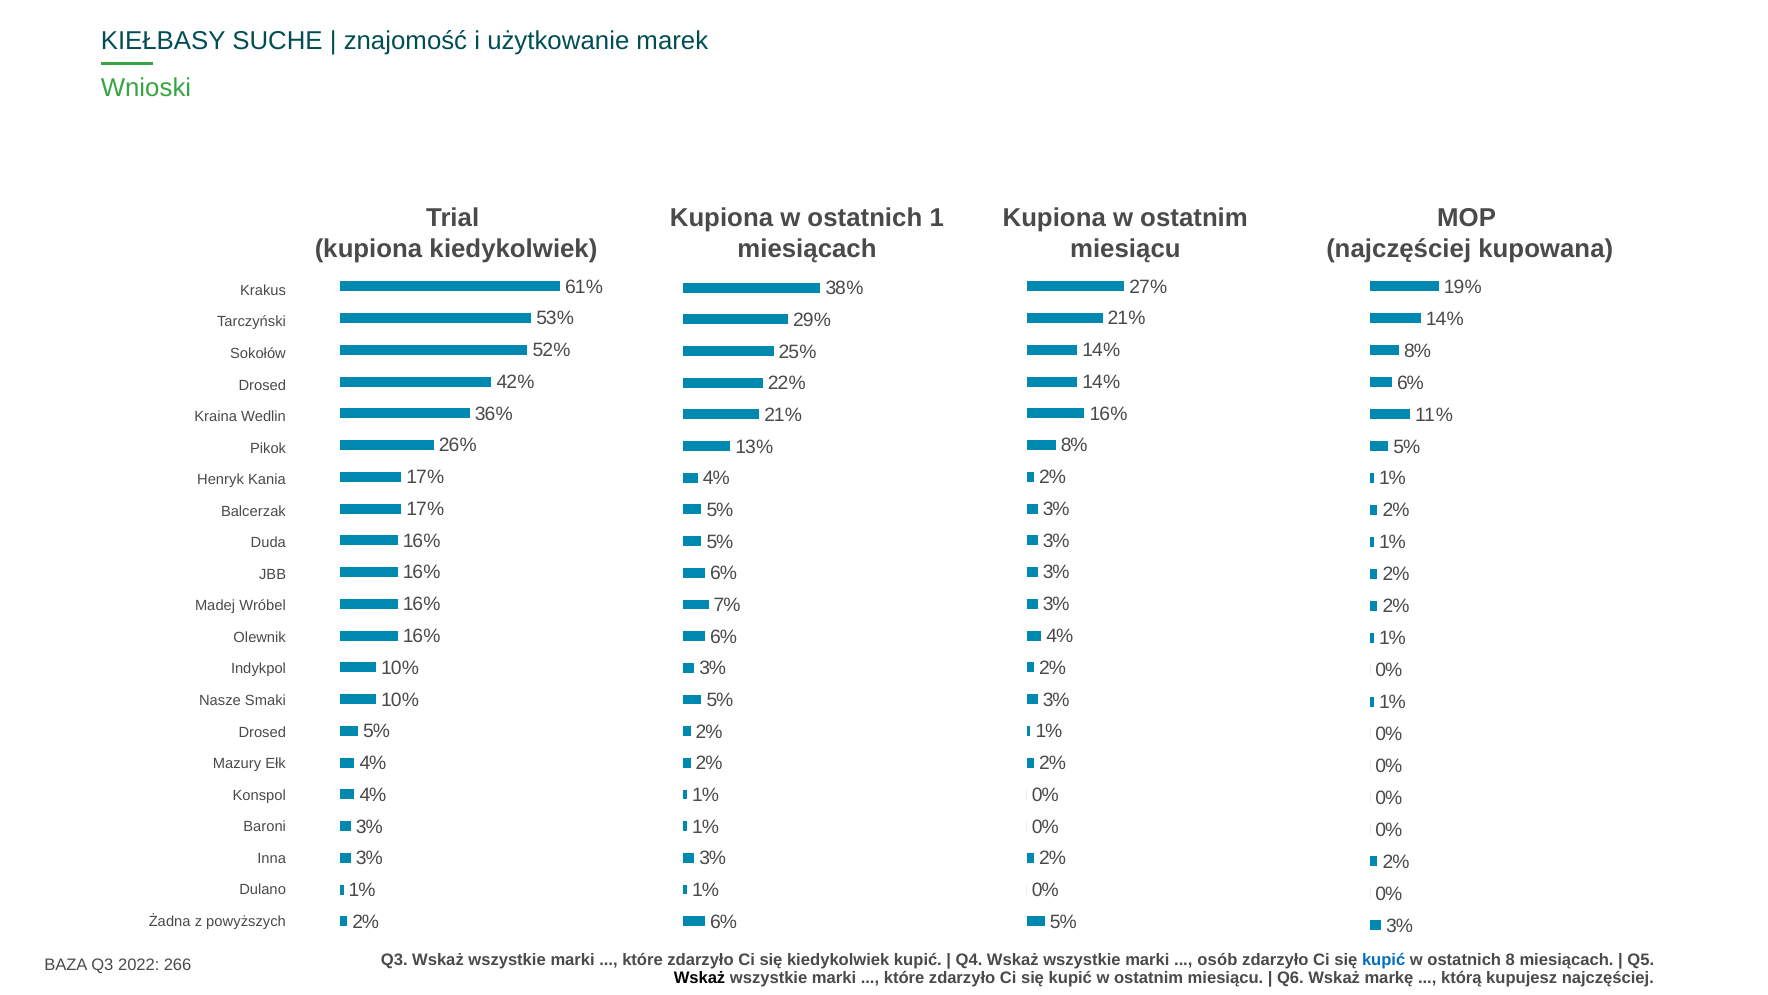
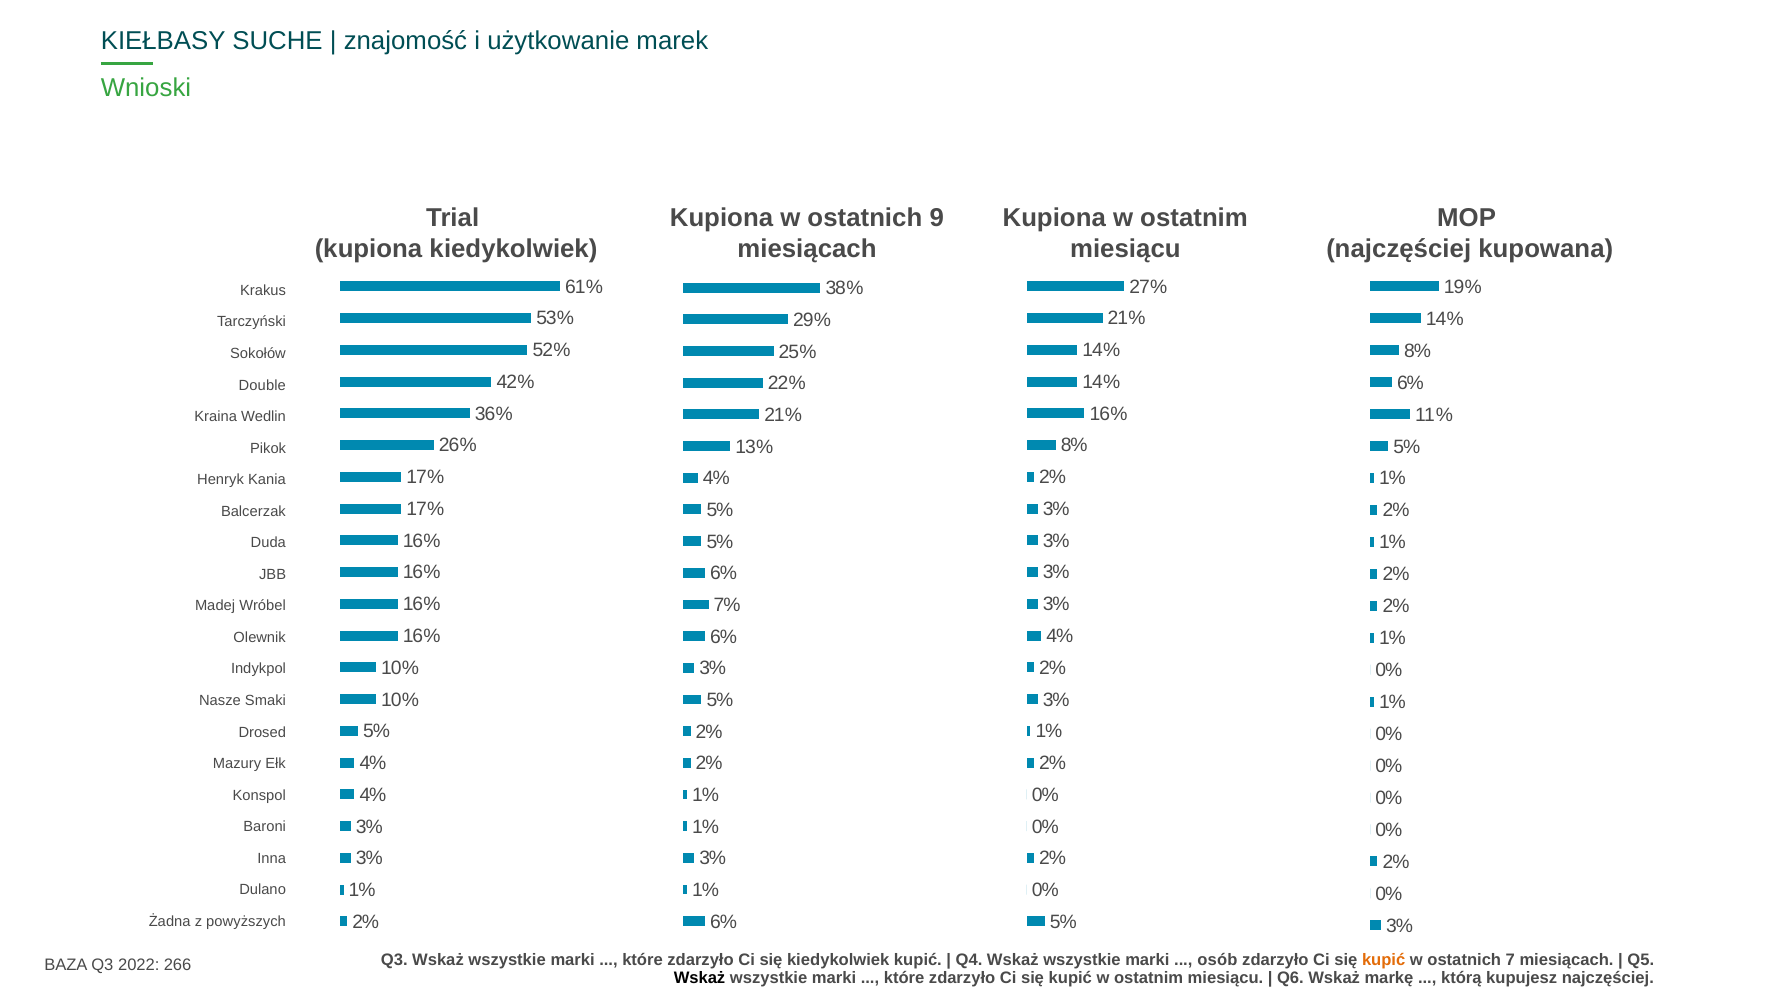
1: 1 -> 9 (937, 218)
Drosed: Drosed -> Double (262, 385)
kupić colour: blue -> orange (1384, 960)
8: 8 -> 7 (1510, 960)
